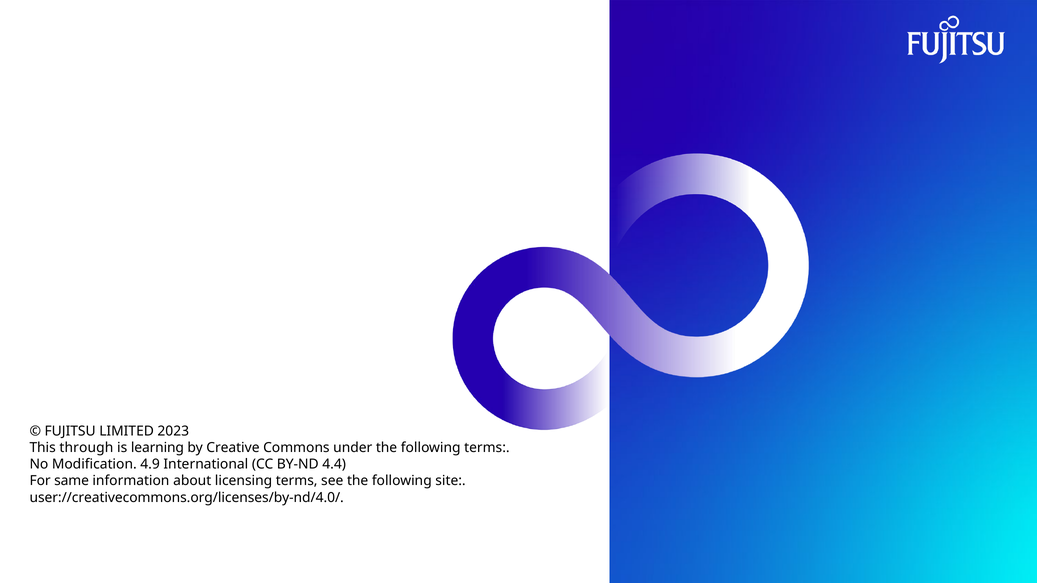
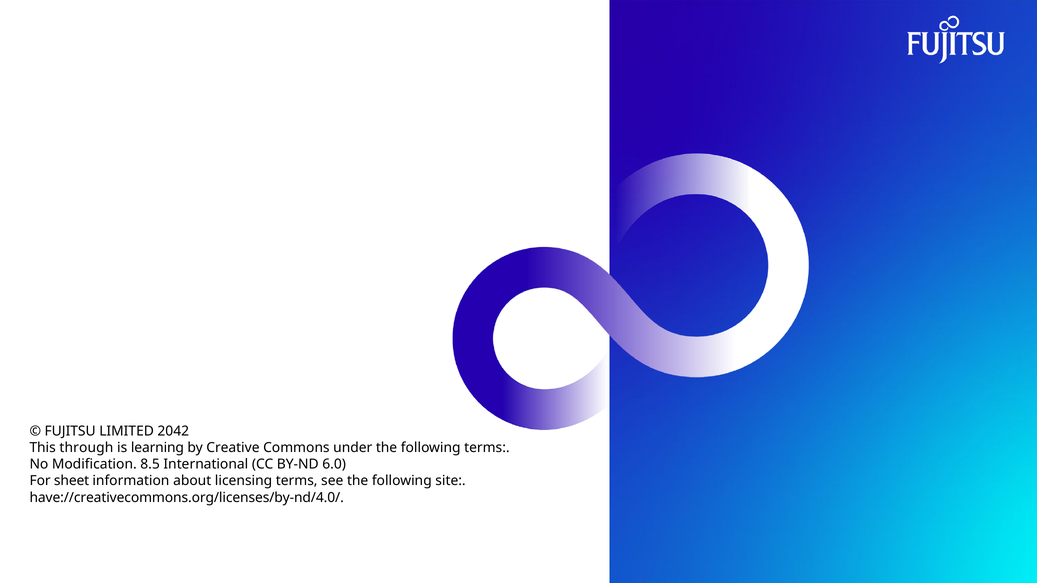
2023: 2023 -> 2042 (173, 431)
4.9: 4.9 -> 8.5 (150, 464)
4.4: 4.4 -> 6.0 (334, 464)
same: same -> sheet (72, 481)
user://creativecommons.org/licenses/by-nd/4.0/: user://creativecommons.org/licenses/by-nd/4.0/ -> have://creativecommons.org/licenses/by-nd/4.0/ (187, 498)
